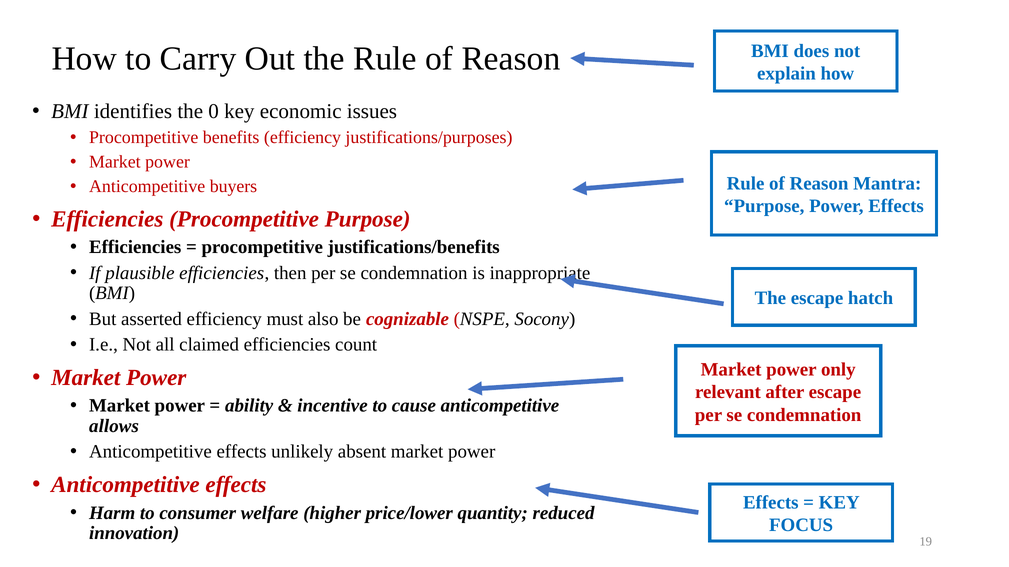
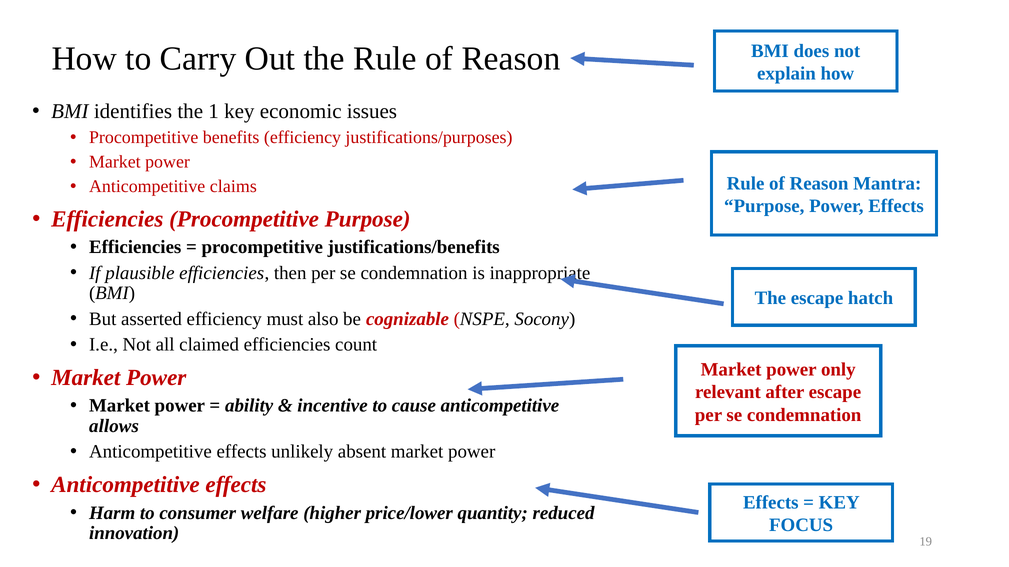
0: 0 -> 1 (214, 111)
buyers: buyers -> claims (233, 187)
